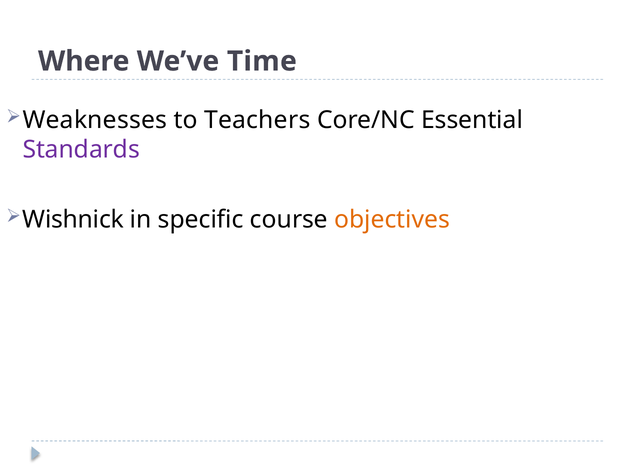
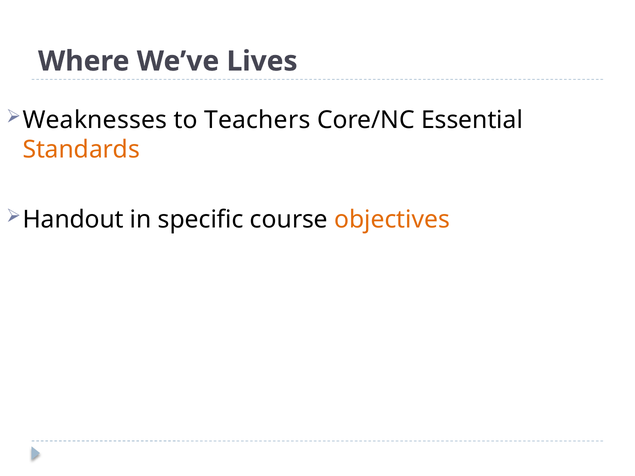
Time: Time -> Lives (262, 61)
Standards colour: purple -> orange (81, 150)
Wishnick: Wishnick -> Handout (73, 219)
